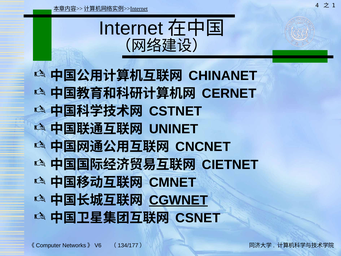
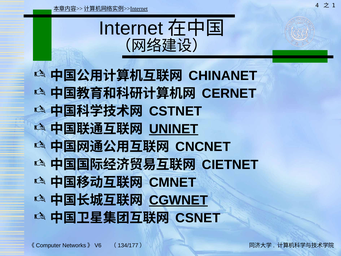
UNINET underline: none -> present (174, 129)
